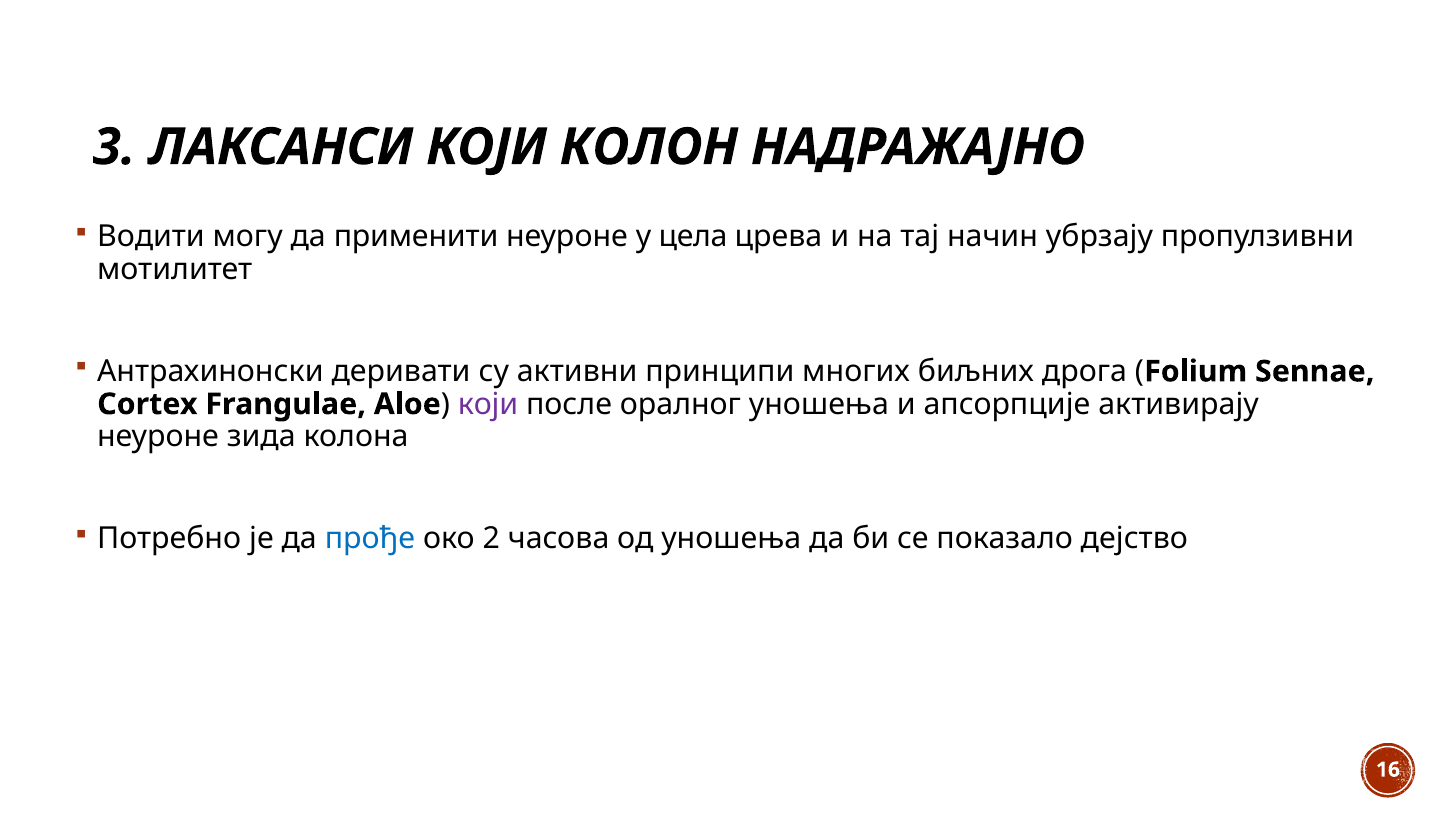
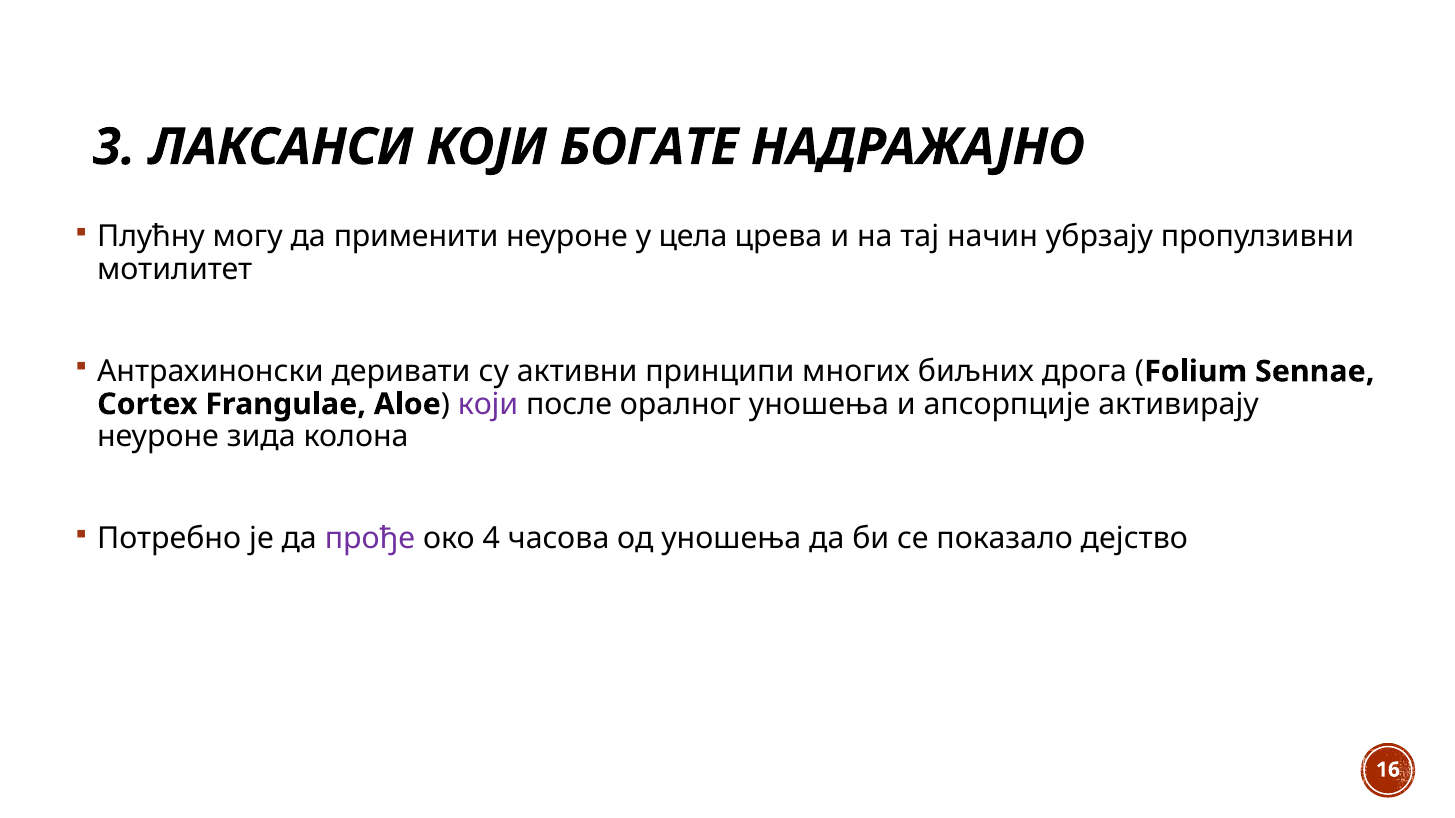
КОЛОН: КОЛОН -> БОГАТЕ (649, 147)
Водити: Водити -> Плућну (151, 237)
прође colour: blue -> purple (370, 539)
2: 2 -> 4 (491, 539)
